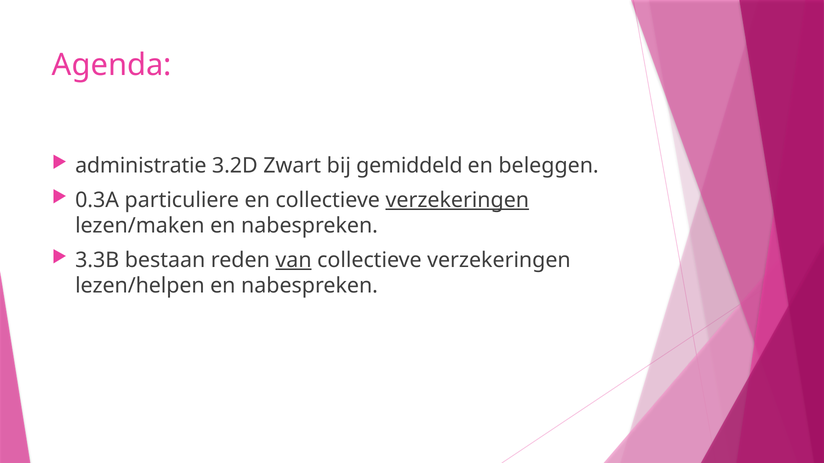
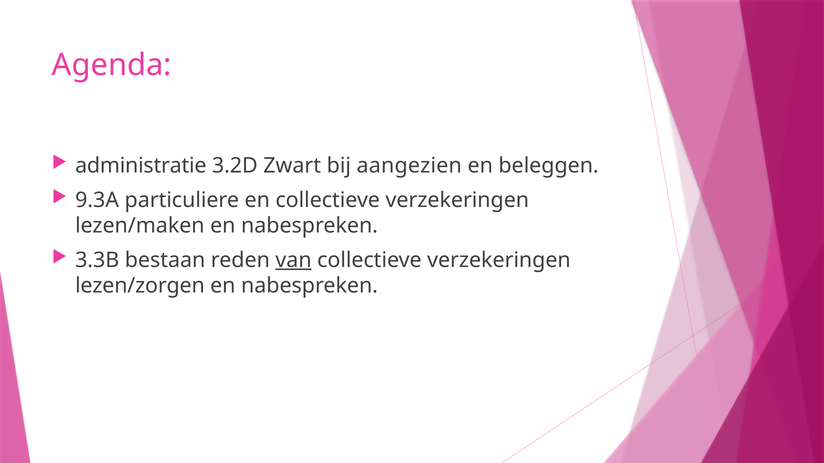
gemiddeld: gemiddeld -> aangezien (409, 166)
0.3A: 0.3A -> 9.3A (97, 200)
verzekeringen underline: present -> none (457, 200)
lezen/helpen: lezen/helpen -> lezen/zorgen (140, 286)
